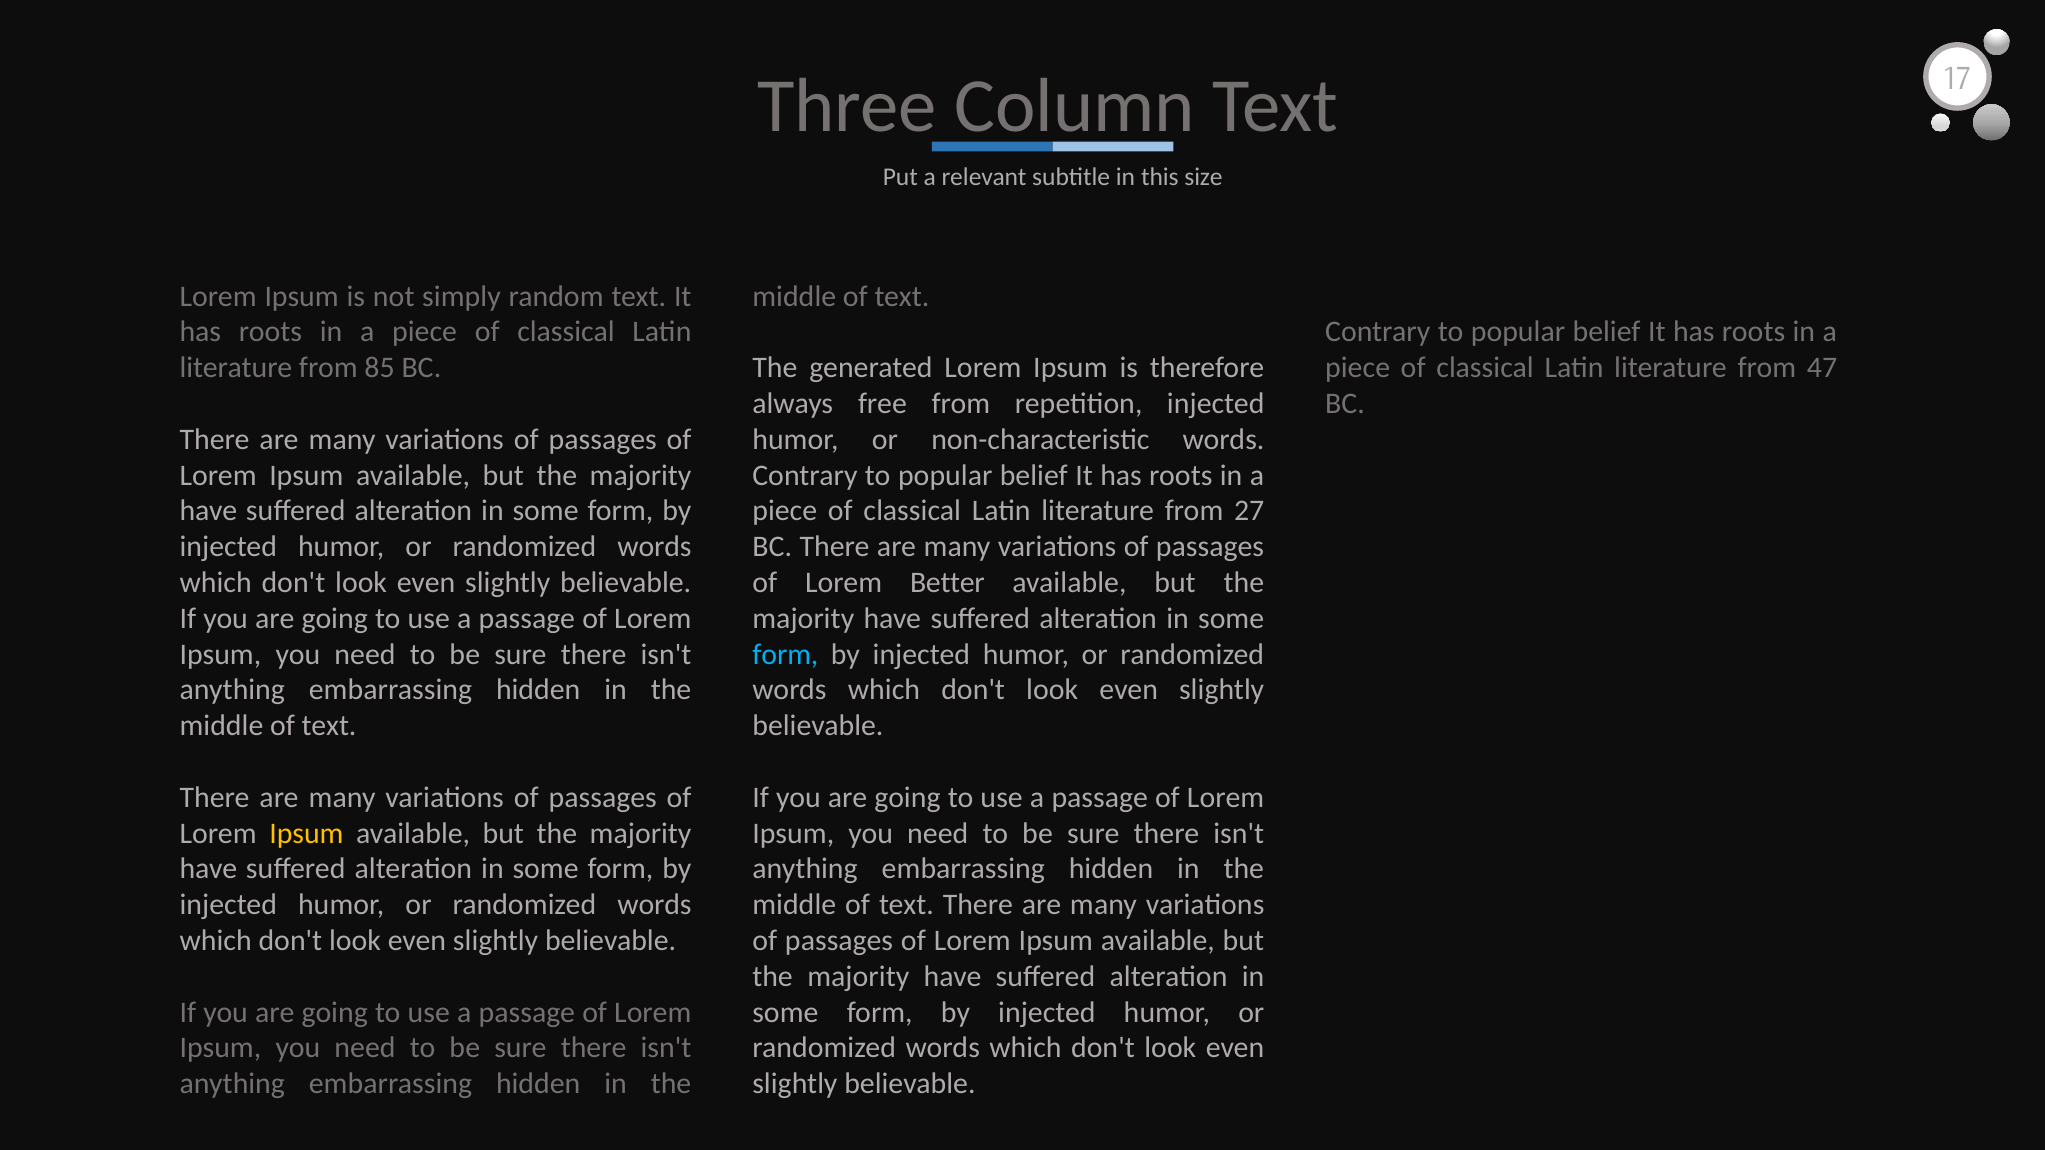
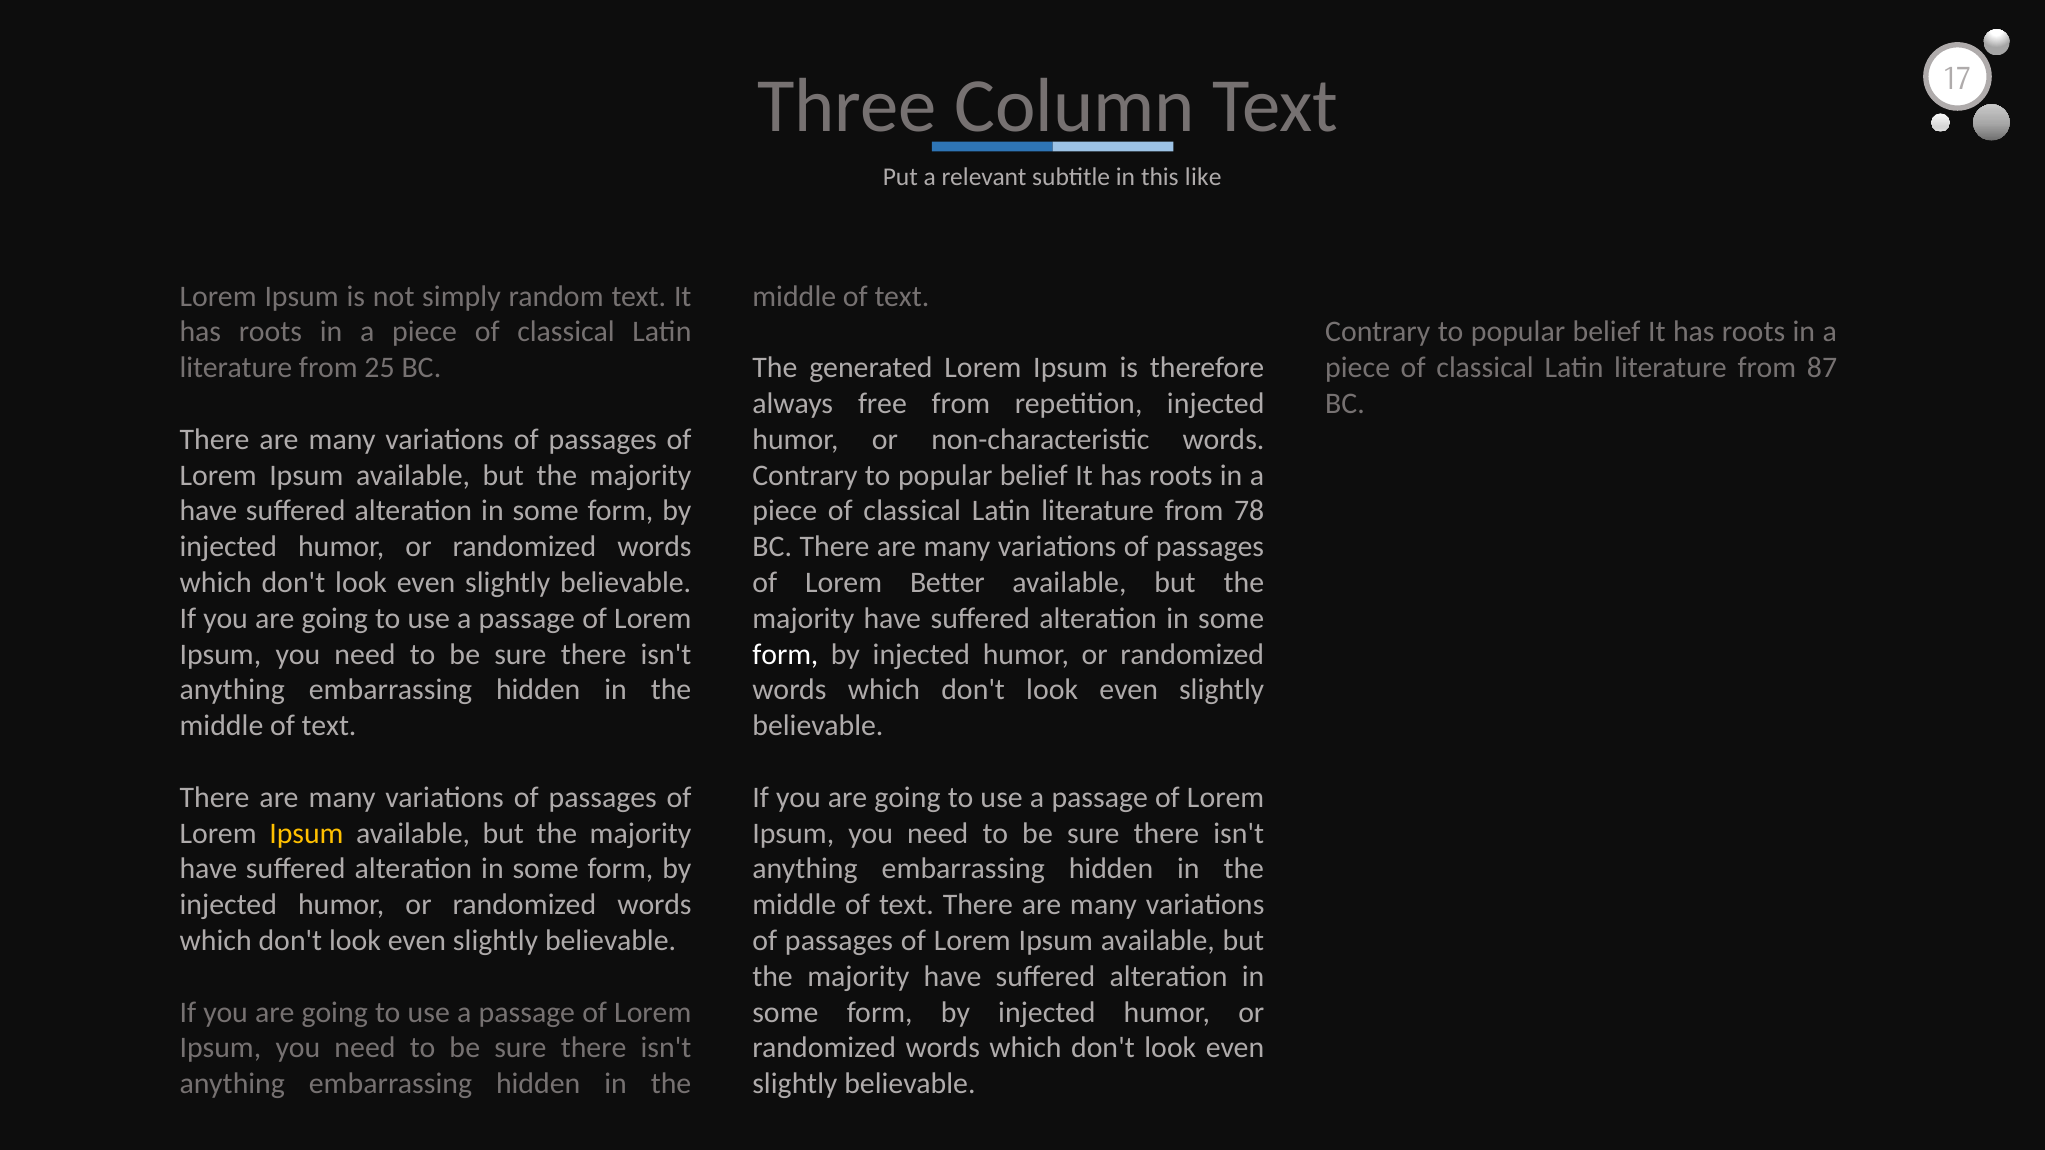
size: size -> like (1203, 178)
85: 85 -> 25 (380, 368)
47: 47 -> 87 (1822, 368)
27: 27 -> 78 (1249, 511)
form colour: light blue -> white (785, 654)
